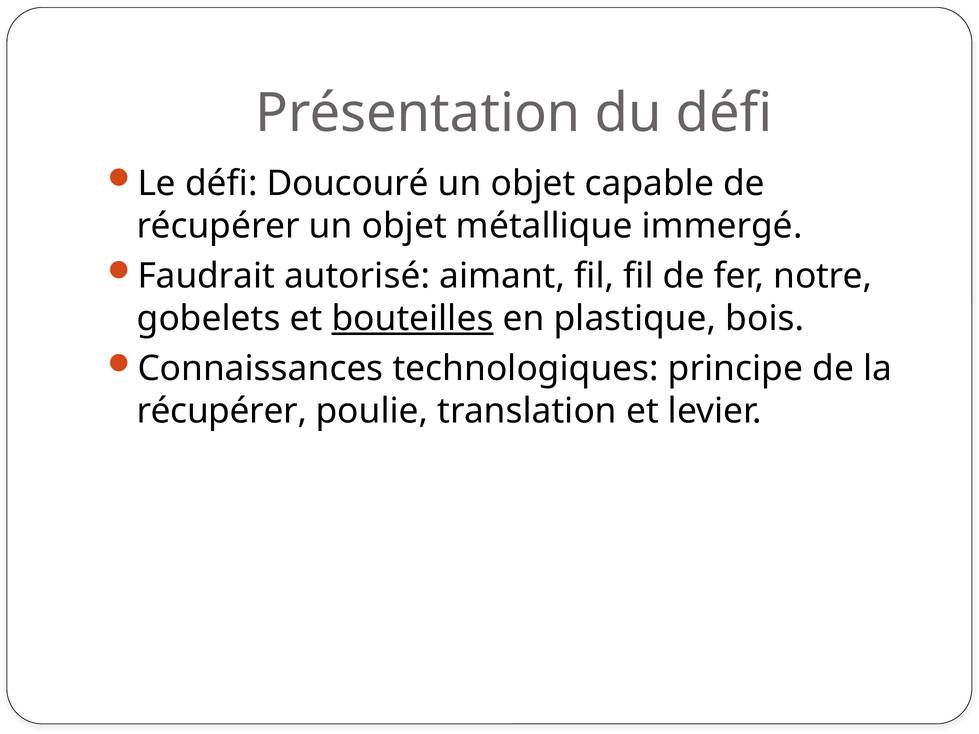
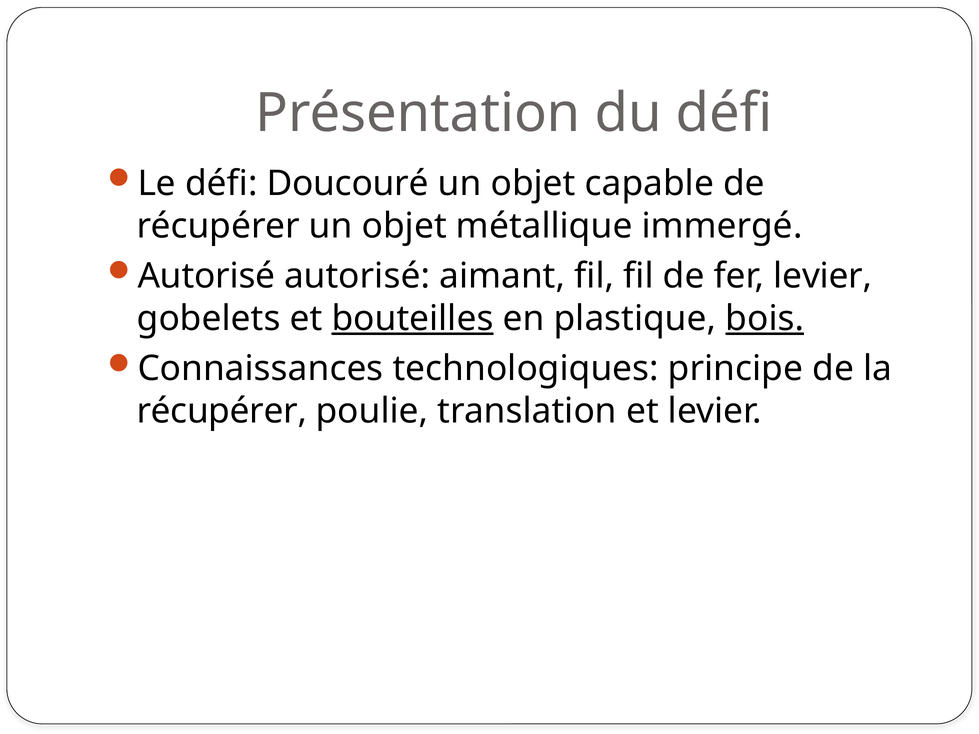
Faudrait: Faudrait -> Autorisé (206, 276)
fer notre: notre -> levier (823, 276)
bois underline: none -> present (765, 319)
